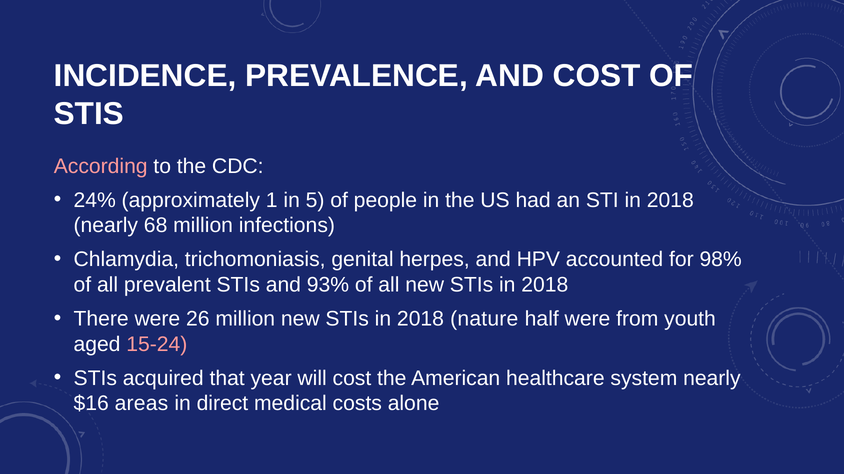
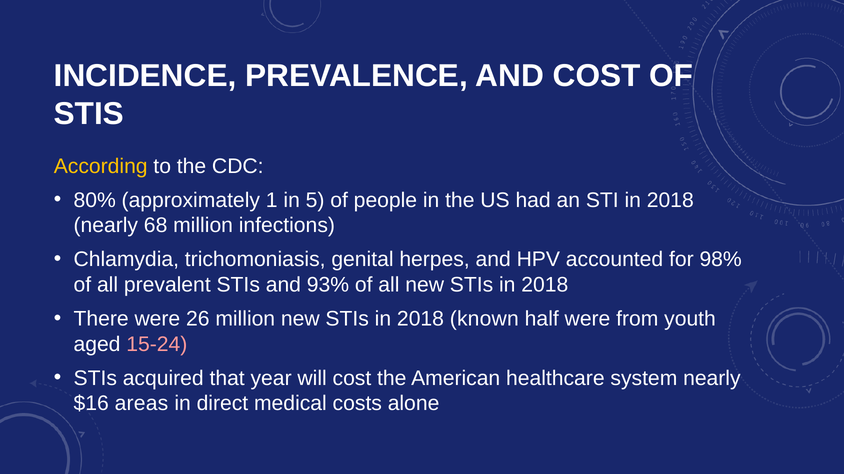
According colour: pink -> yellow (101, 166)
24%: 24% -> 80% (95, 200)
nature: nature -> known (484, 319)
